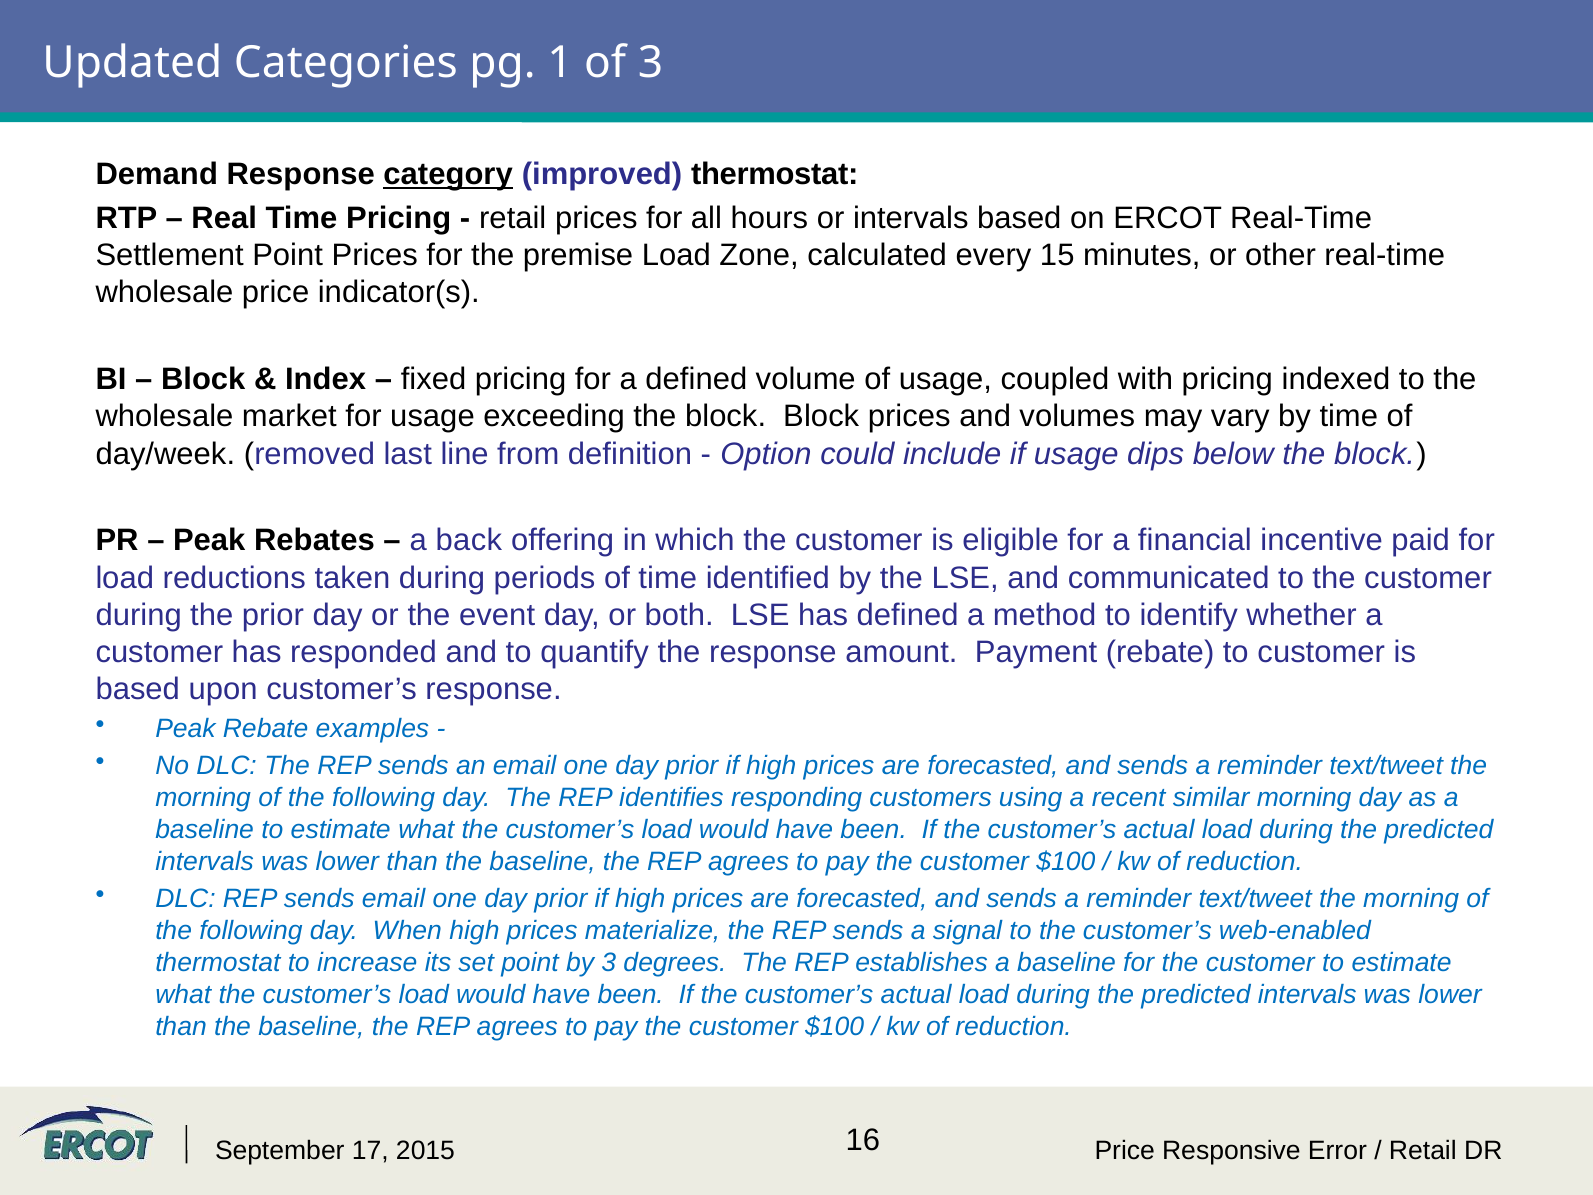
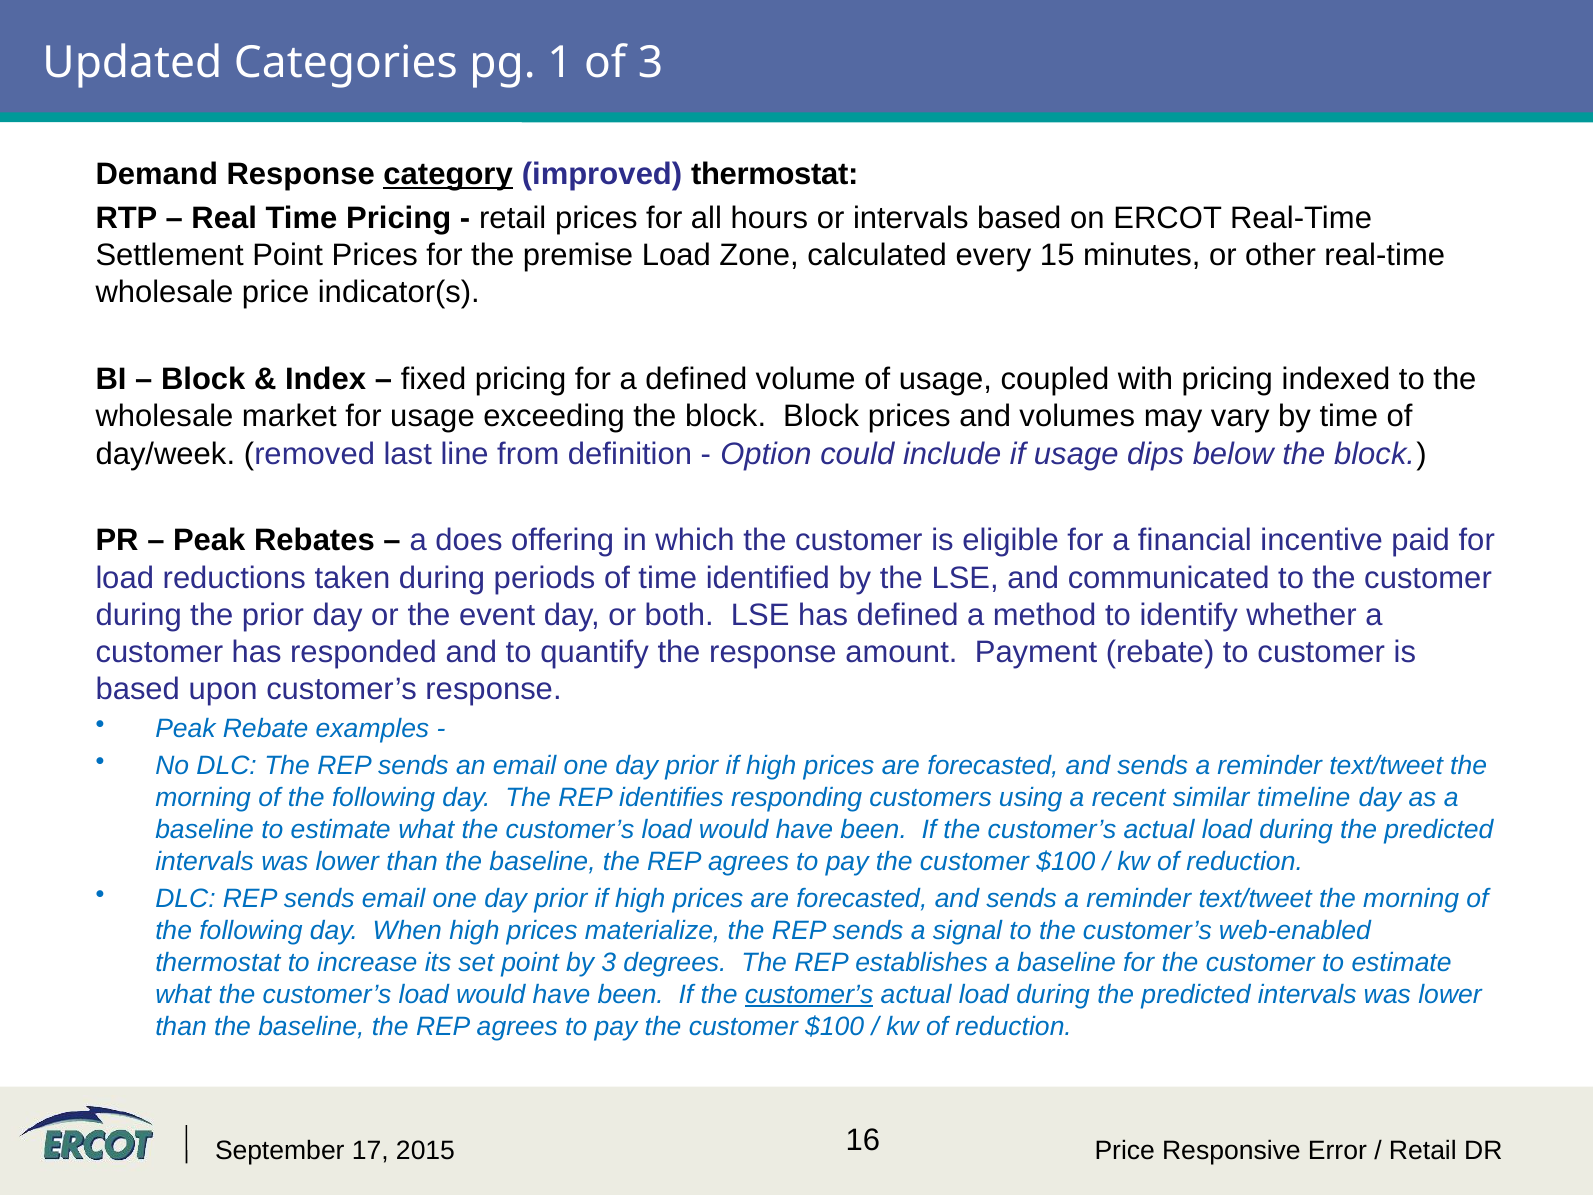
back: back -> does (469, 540)
similar morning: morning -> timeline (1304, 798)
customer’s underline: none -> present (809, 994)
